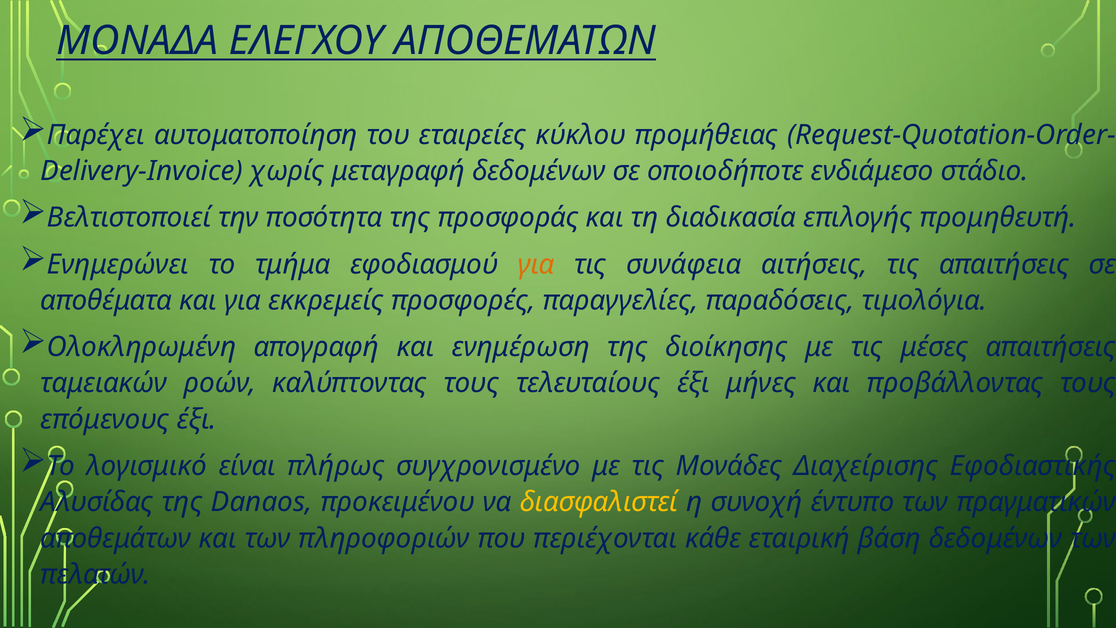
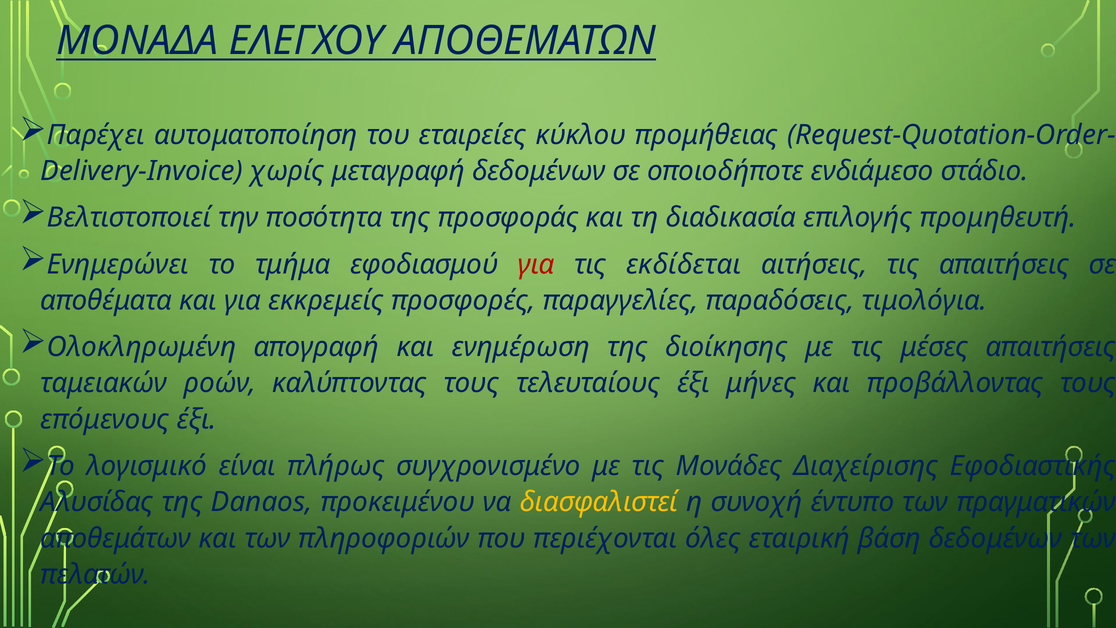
για colour: orange -> red (536, 264)
συνάφεια: συνάφεια -> εκδίδεται (684, 264)
κάθε: κάθε -> όλες (713, 538)
